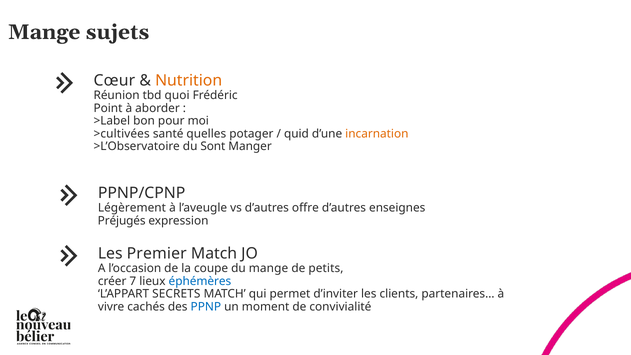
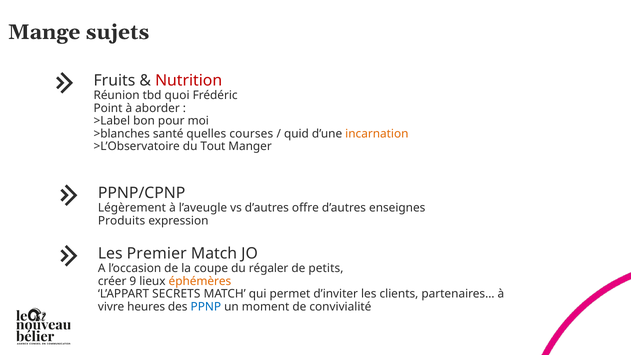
Cœur: Cœur -> Fruits (114, 81)
Nutrition colour: orange -> red (189, 81)
>cultivées: >cultivées -> >blanches (122, 134)
potager: potager -> courses (251, 134)
Sont: Sont -> Tout (213, 147)
Préjugés: Préjugés -> Produits (122, 221)
du mange: mange -> régaler (269, 268)
7: 7 -> 9 (133, 281)
éphémères colour: blue -> orange (200, 281)
cachés: cachés -> heures (146, 307)
